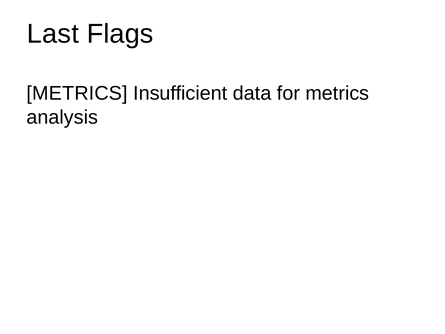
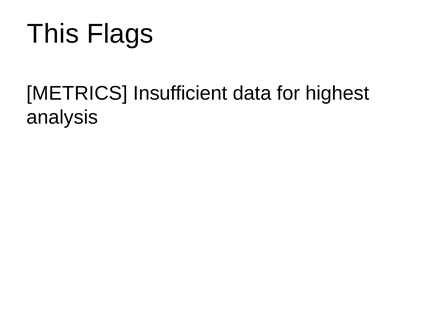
Last: Last -> This (53, 34)
for metrics: metrics -> highest (337, 93)
